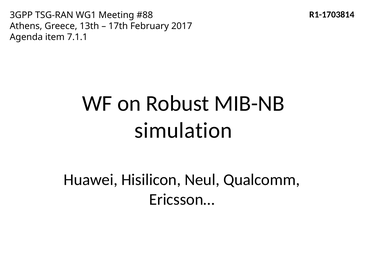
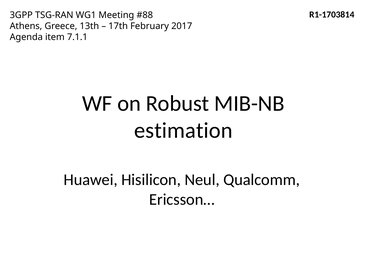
simulation: simulation -> estimation (183, 130)
